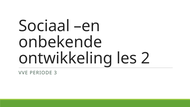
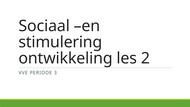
onbekende: onbekende -> stimulering (60, 42)
